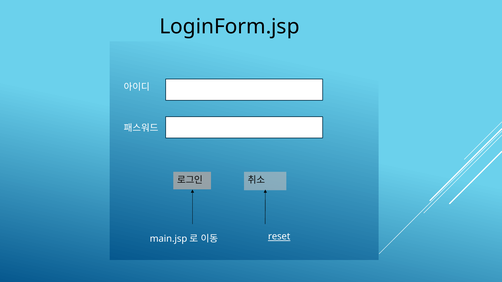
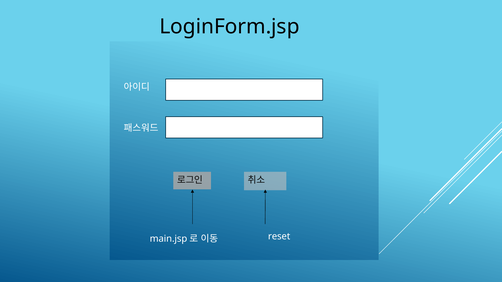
reset underline: present -> none (279, 237)
